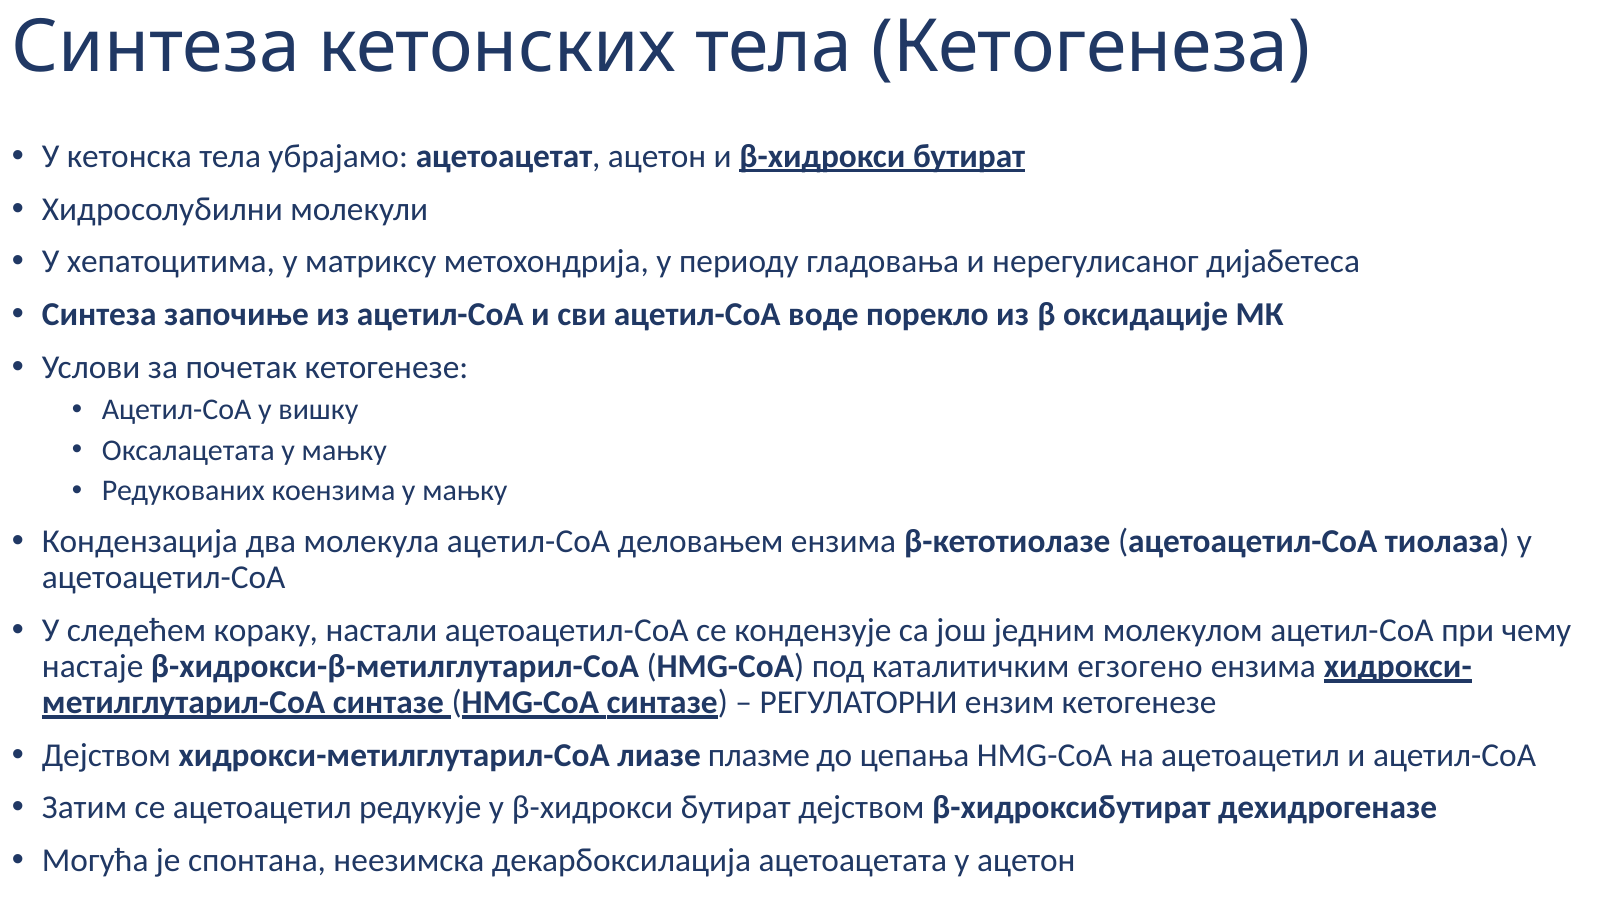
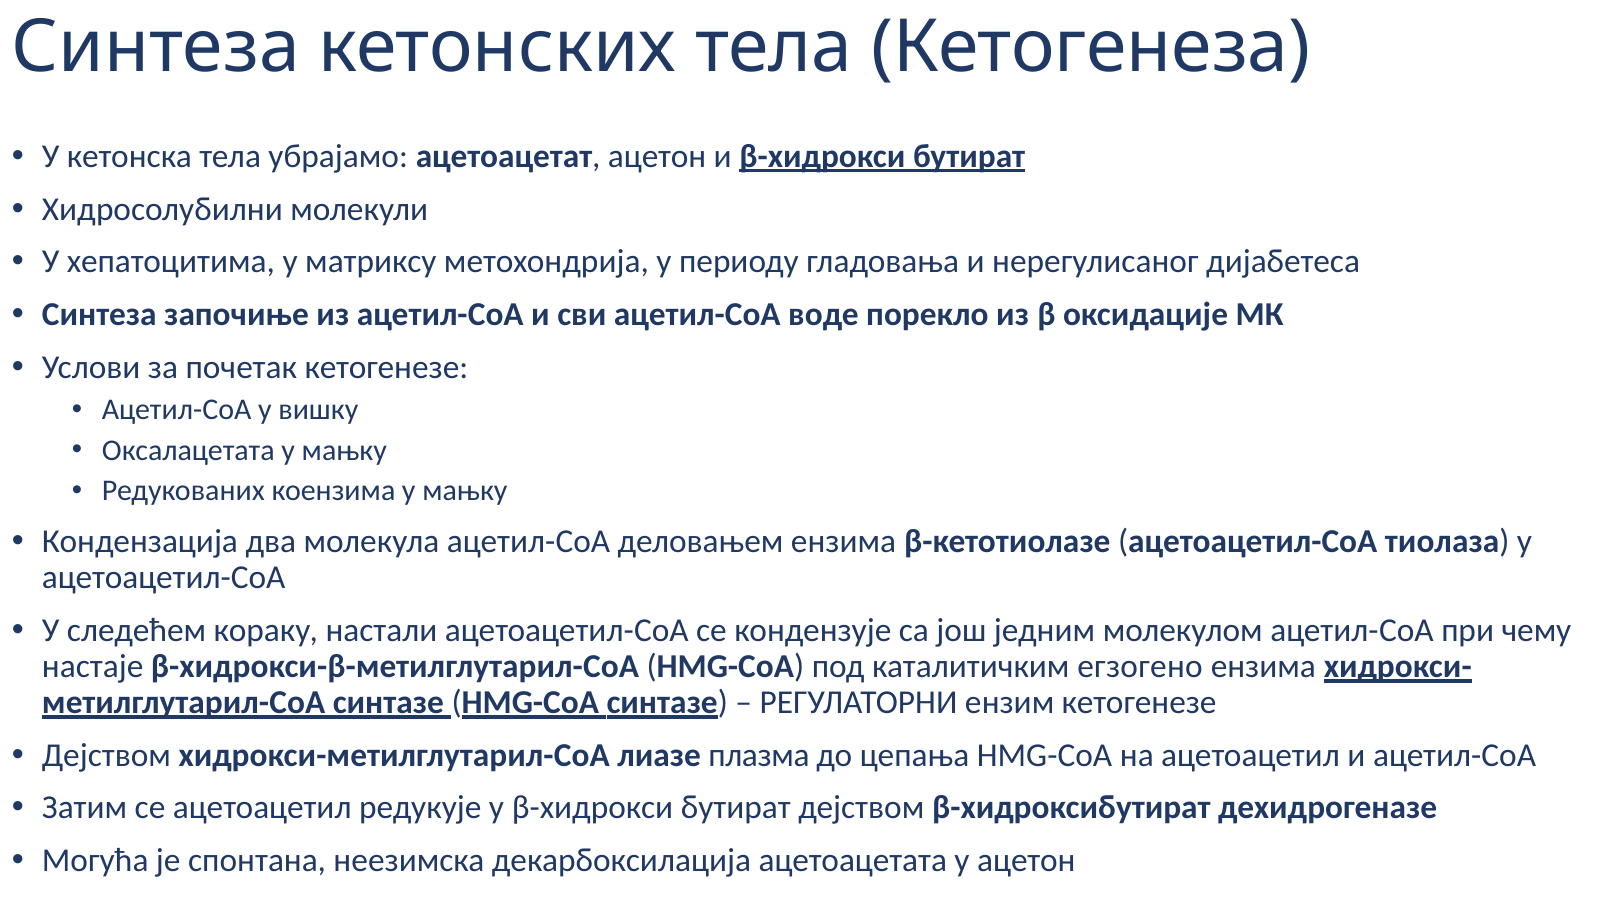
плазме: плазме -> плазма (759, 755)
